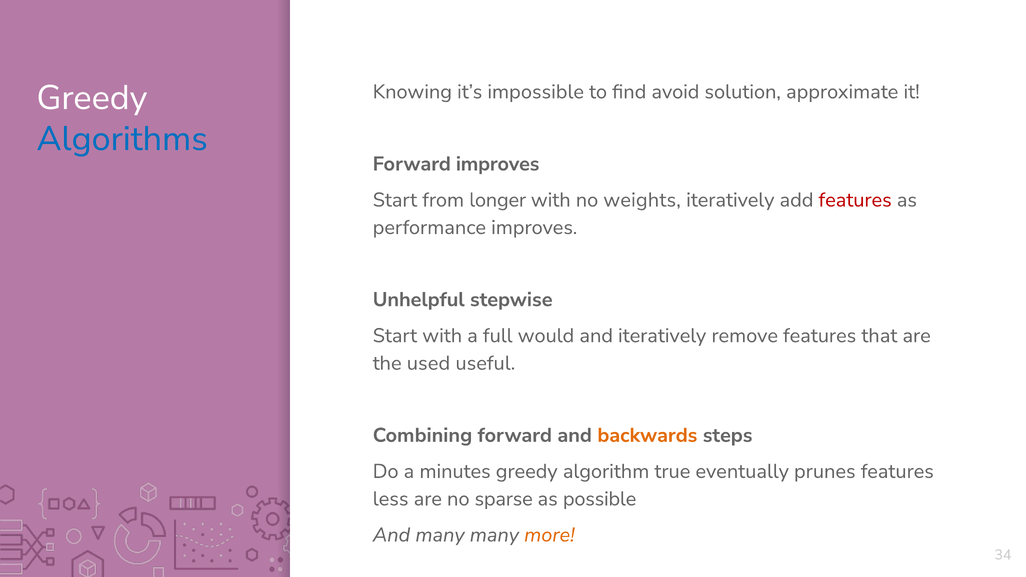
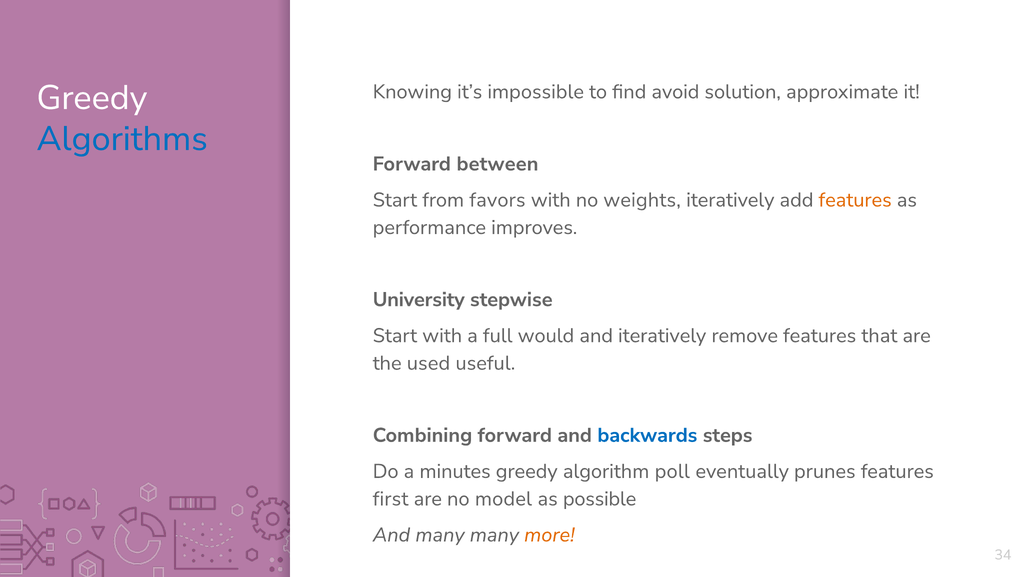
Forward improves: improves -> between (497, 164)
longer: longer -> favors (497, 200)
features colour: red -> orange (855, 200)
Unhelpful: Unhelpful -> University (419, 300)
backwards colour: orange -> blue (647, 435)
true: true -> poll (672, 471)
less: less -> first (391, 499)
sparse: sparse -> model (503, 499)
